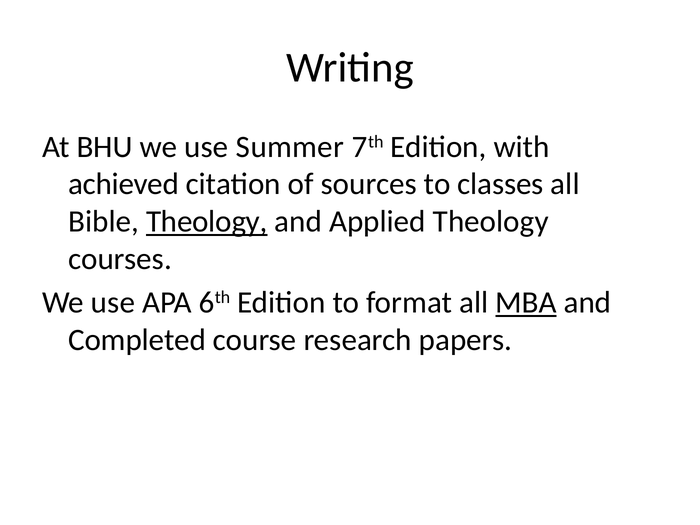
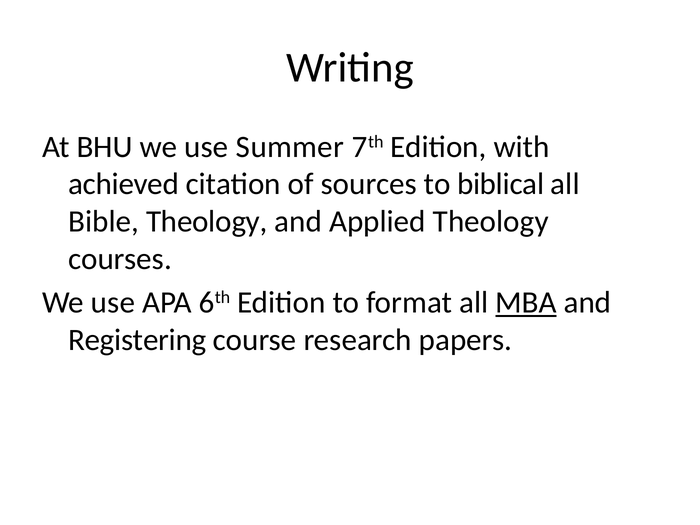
classes: classes -> biblical (501, 184)
Theology underline: present -> none (207, 222)
Completed: Completed -> Registering (137, 340)
